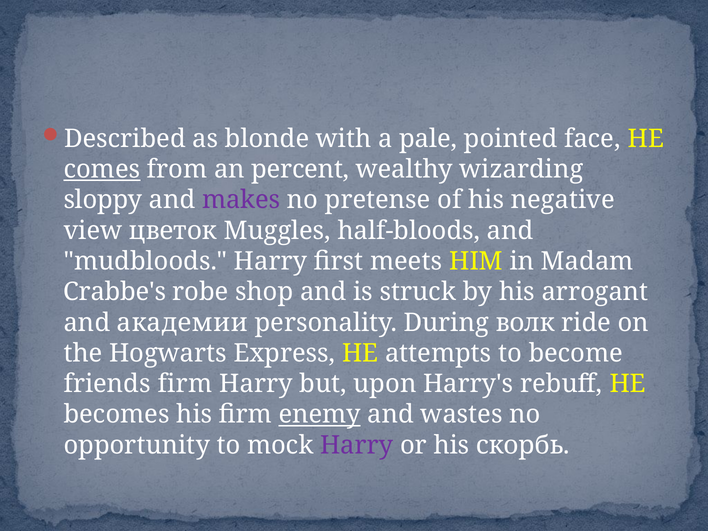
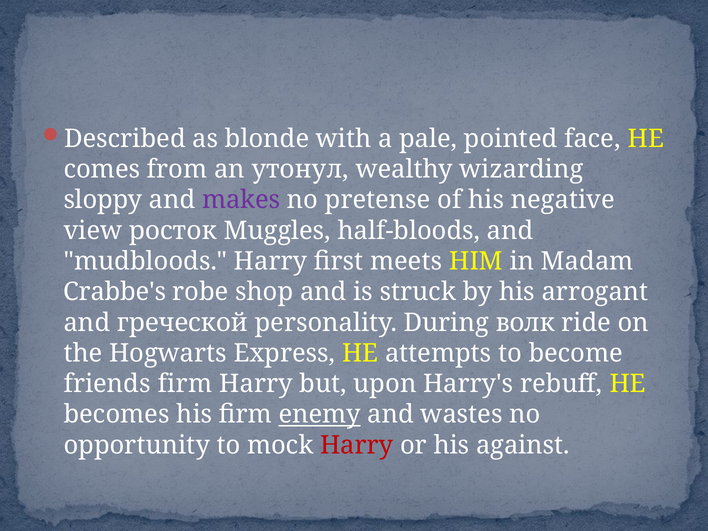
comes underline: present -> none (102, 169)
percent: percent -> утонул (300, 169)
цветок: цветок -> росток (173, 231)
академии: академии -> греческой (182, 323)
Harry colour: purple -> red (357, 445)
скорбь: скорбь -> against (523, 445)
